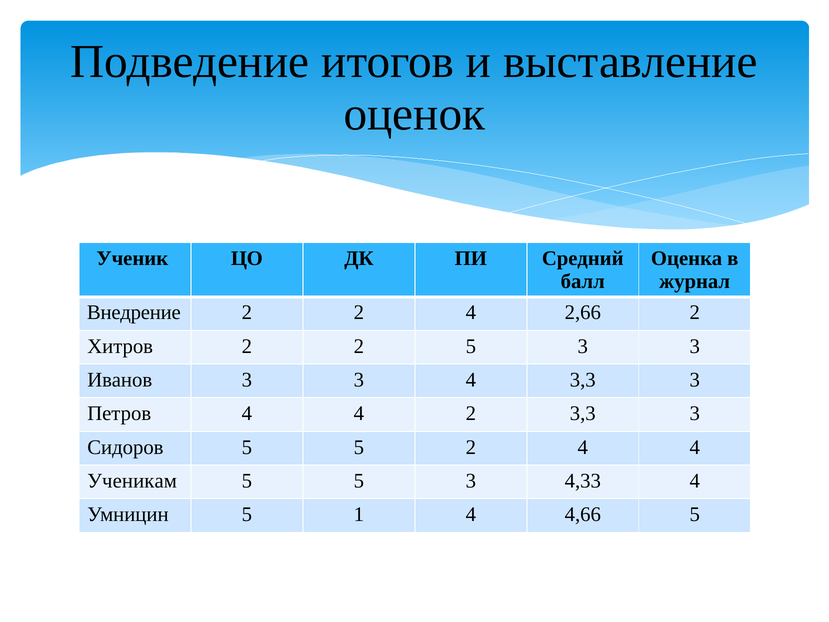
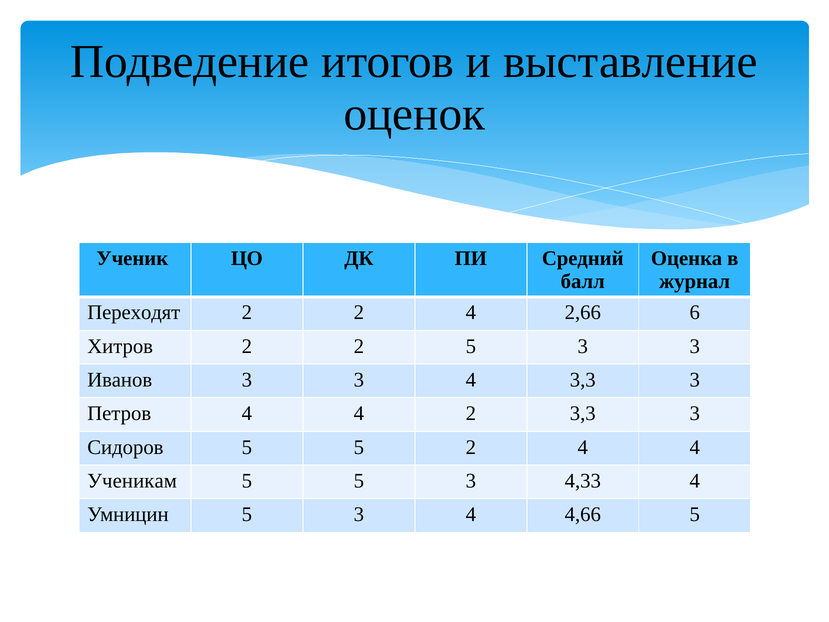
Внедрение: Внедрение -> Переходят (134, 313)
2,66 2: 2 -> 6 (695, 313)
Умницин 5 1: 1 -> 3 (359, 514)
